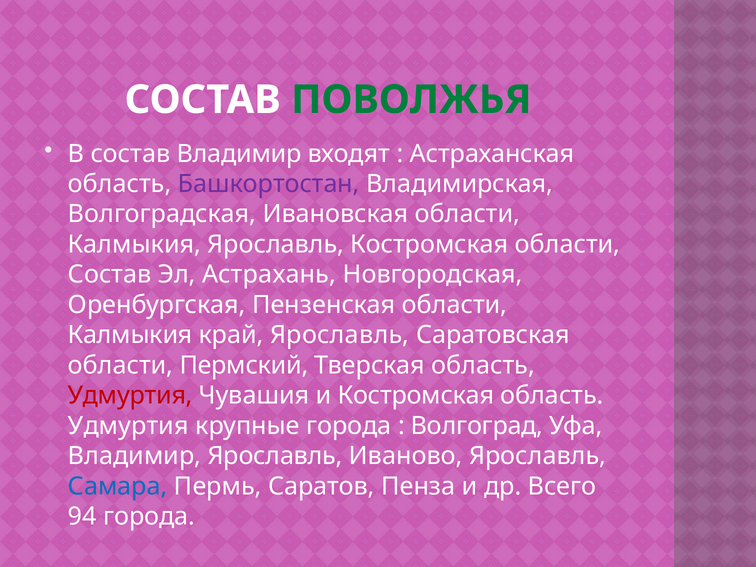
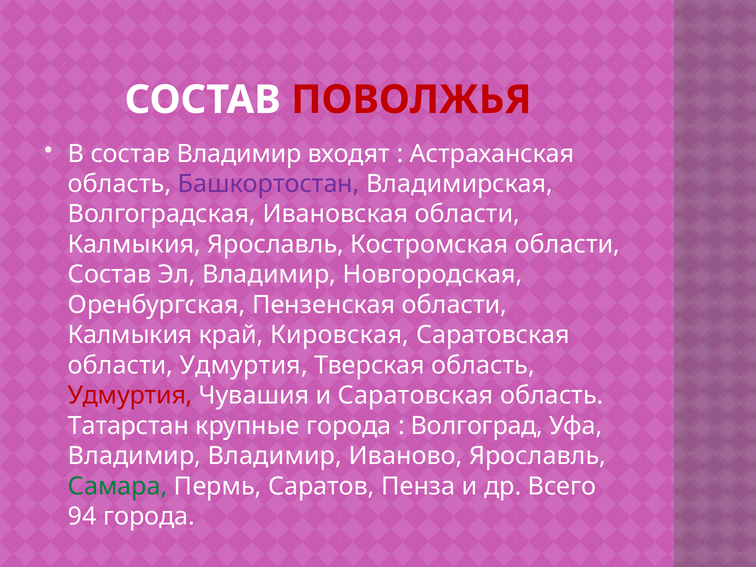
ПОВОЛЖЬЯ colour: green -> red (411, 100)
Эл Астрахань: Астрахань -> Владимир (269, 275)
край Ярославль: Ярославль -> Кировская (340, 335)
области Пермский: Пермский -> Удмуртия (244, 365)
и Костромская: Костромская -> Саратовская (416, 396)
Удмуртия: Удмуртия -> Татарстан (128, 426)
Владимир Ярославль: Ярославль -> Владимир (275, 456)
Самара colour: blue -> green (118, 486)
